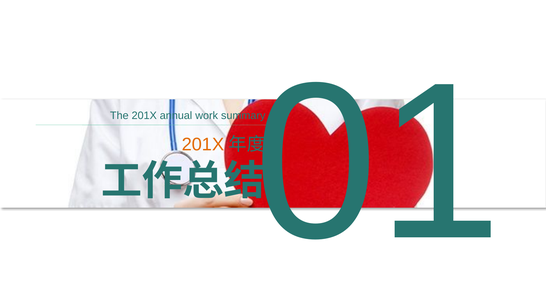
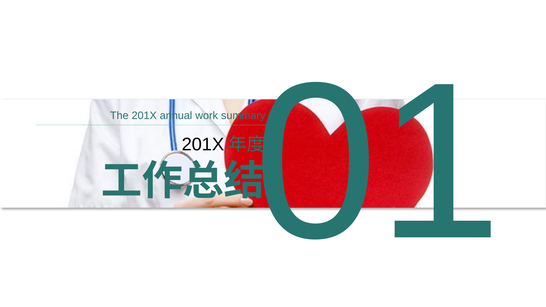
201X colour: orange -> black (203, 144)
